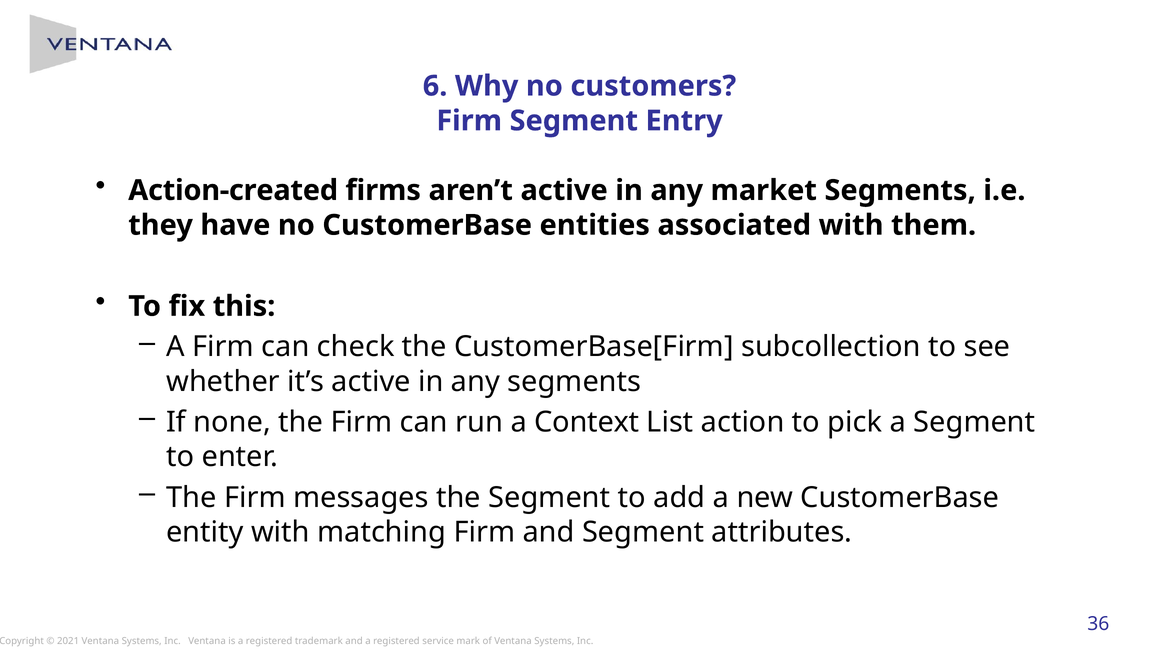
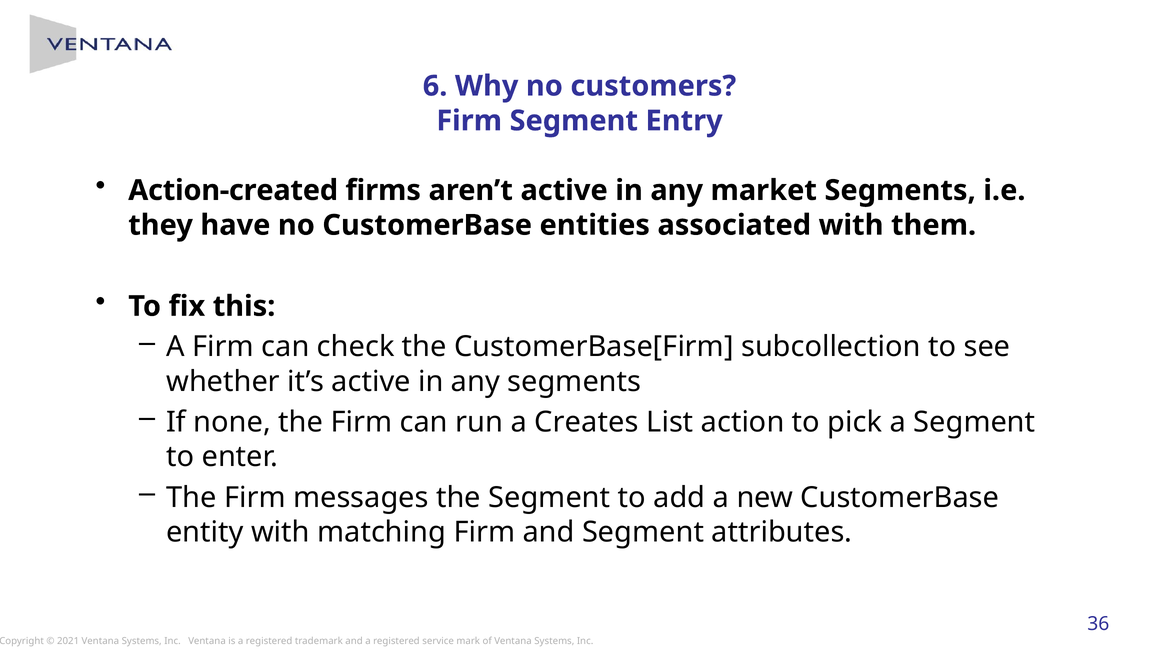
Context: Context -> Creates (587, 422)
